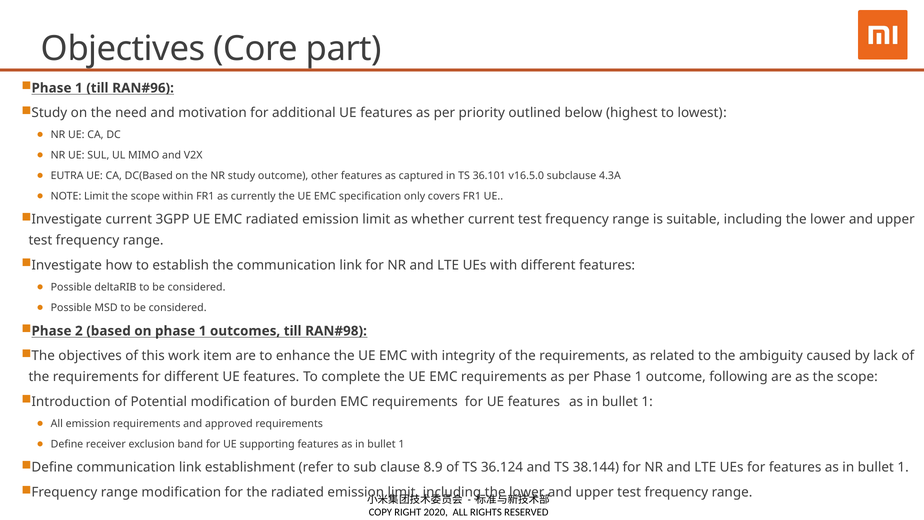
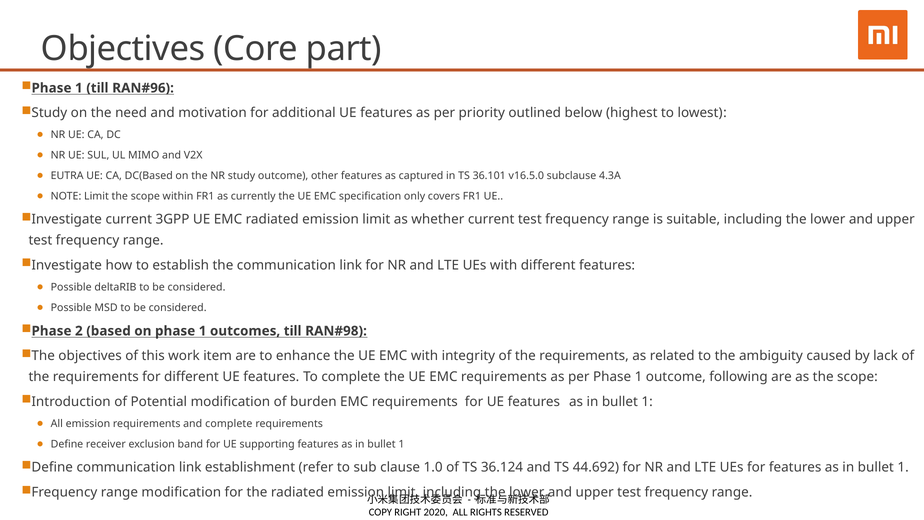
and approved: approved -> complete (229, 423)
8.9: 8.9 -> 1.0 (433, 467)
38.144: 38.144 -> 44.692 (596, 467)
